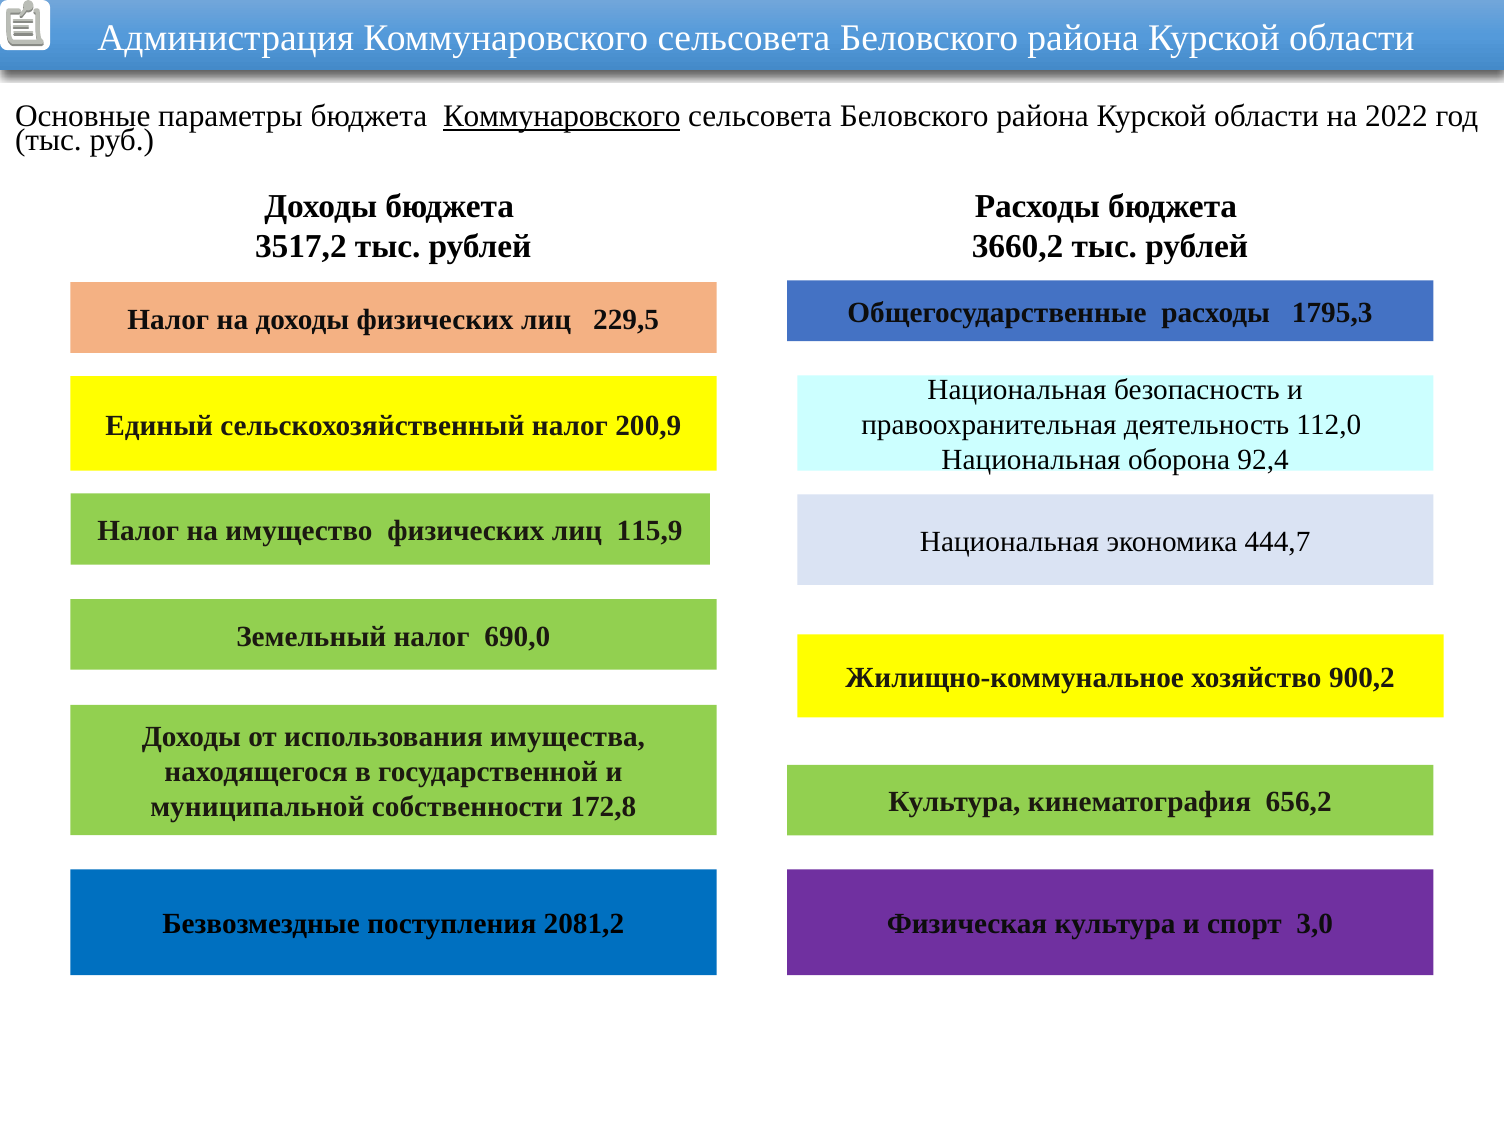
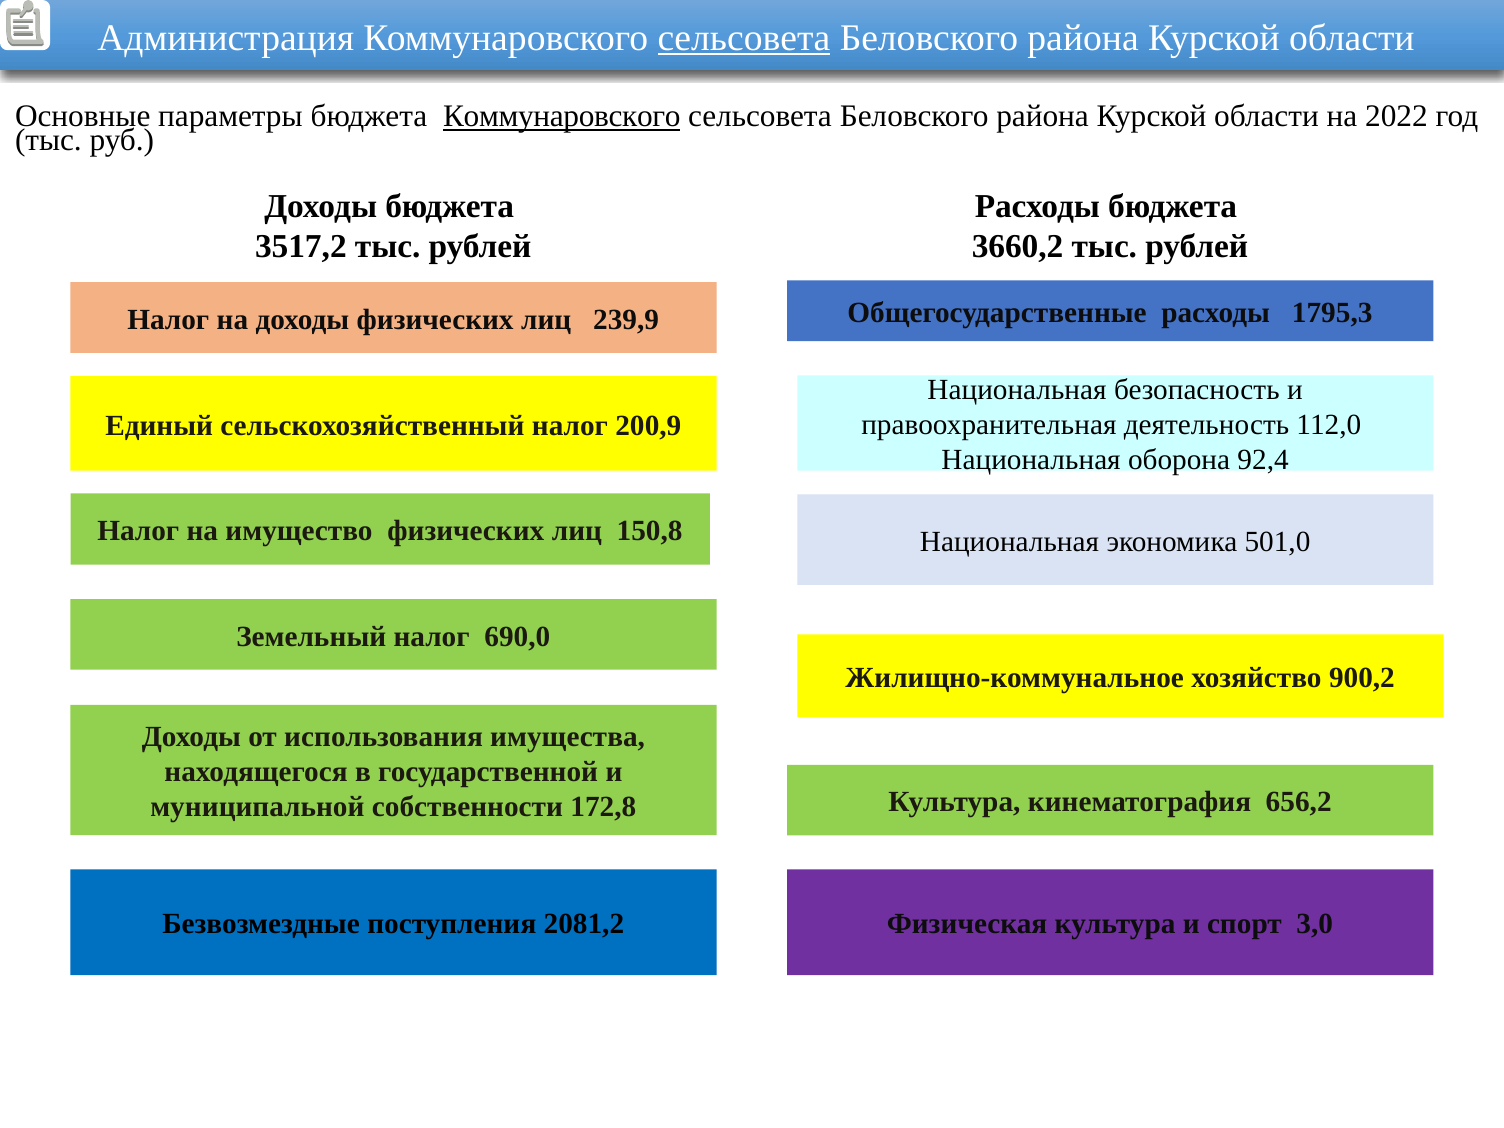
сельсовета underline: none -> present (744, 38)
229,5: 229,5 -> 239,9 (626, 320)
115,9: 115,9 -> 150,8 (650, 531)
444,7: 444,7 -> 501,0 (1277, 542)
